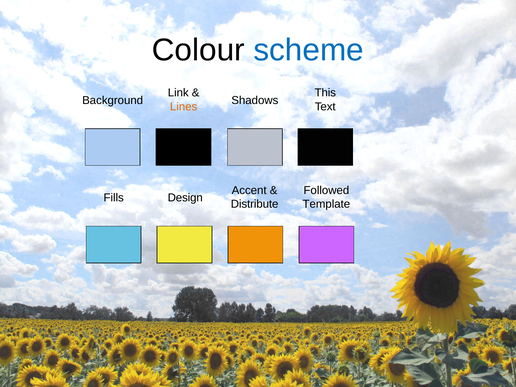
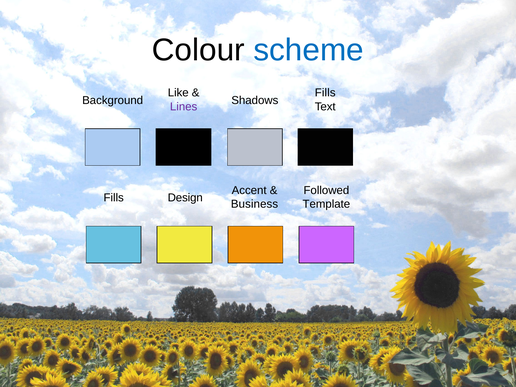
Link: Link -> Like (178, 93)
This: This -> Fills (325, 93)
Lines colour: orange -> purple (184, 107)
Distribute: Distribute -> Business (255, 204)
